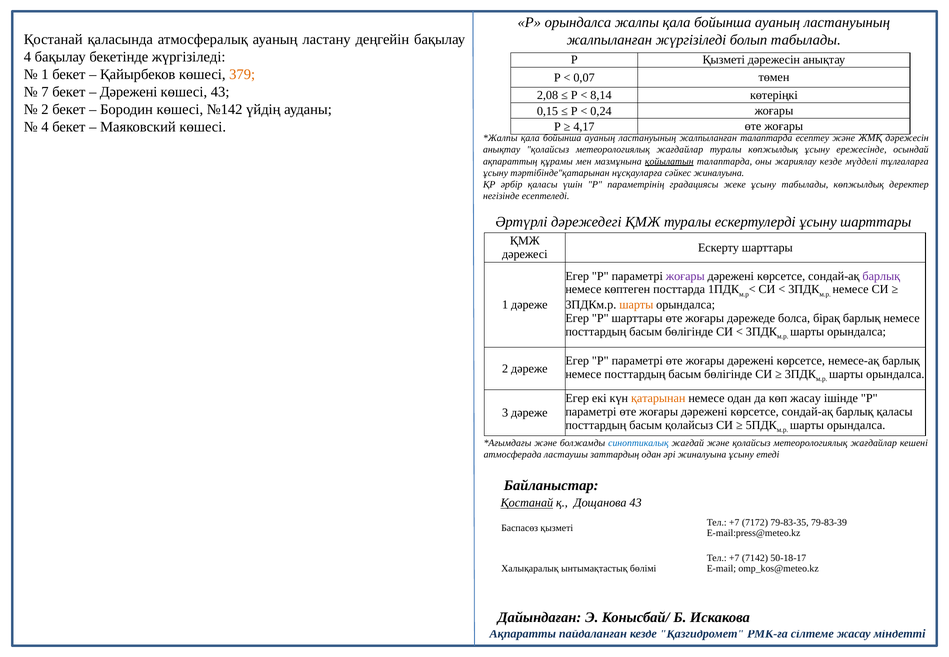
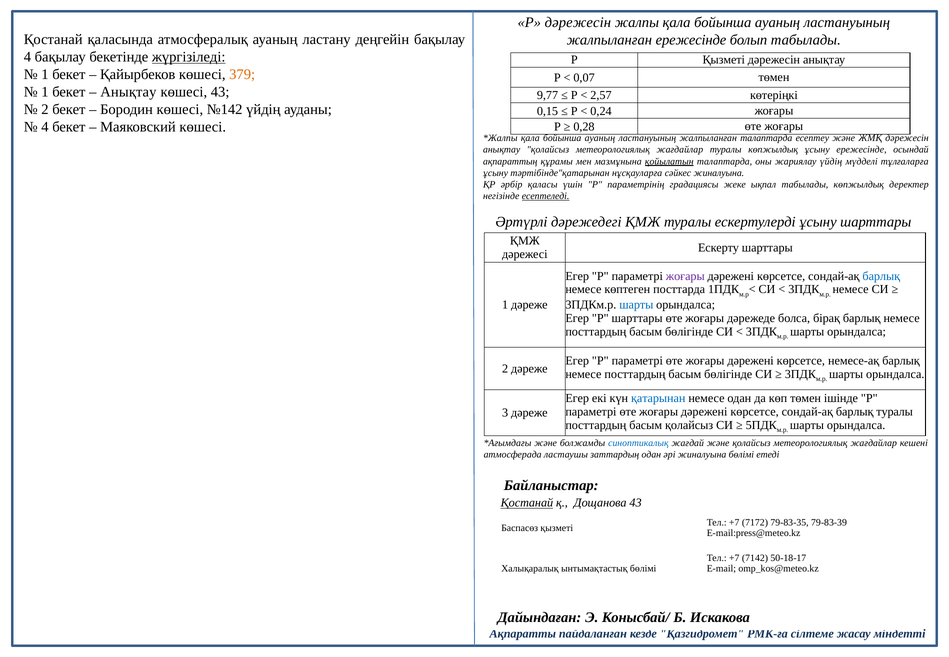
Р орындалса: орындалса -> дәрежесін (578, 22)
жалпыланған жүргізіледі: жүргізіледі -> ережесінде (691, 40)
жүргізіледі underline: none -> present (189, 57)
7: 7 -> 1 (45, 92)
Дәрежені: Дәрежені -> Анықтау (128, 92)
2,08: 2,08 -> 9,77 (548, 95)
8,14: 8,14 -> 2,57 (601, 95)
4,17: 4,17 -> 0,28 (584, 127)
жариялау кезде: кезде -> үйдің (831, 161)
жеке ұсыну: ұсыну -> ықпал (764, 185)
есептеледі underline: none -> present (546, 196)
барлық colour: purple -> blue (881, 276)
шарты colour: orange -> blue (636, 305)
қатарынан colour: orange -> blue (658, 398)
көп жасау: жасау -> төмен (806, 398)
барлық қаласы: қаласы -> туралы (895, 412)
жиналуына ұсыну: ұсыну -> бөлімі (741, 455)
